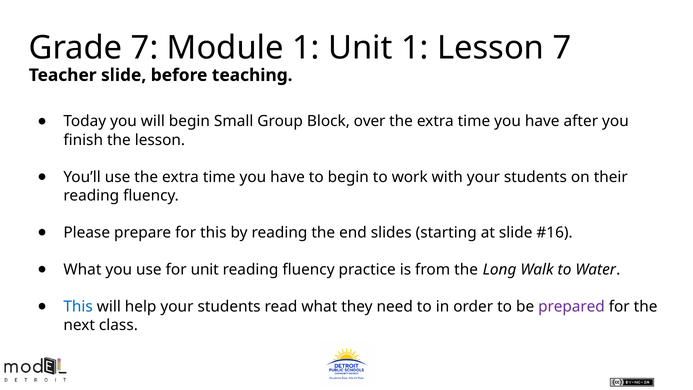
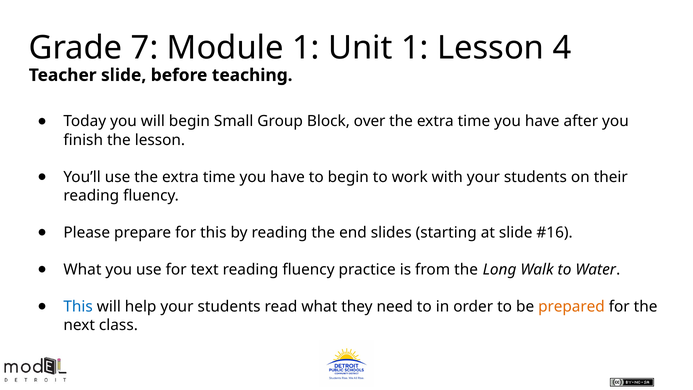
Lesson 7: 7 -> 4 (562, 48)
for unit: unit -> text (205, 269)
prepared colour: purple -> orange (571, 306)
